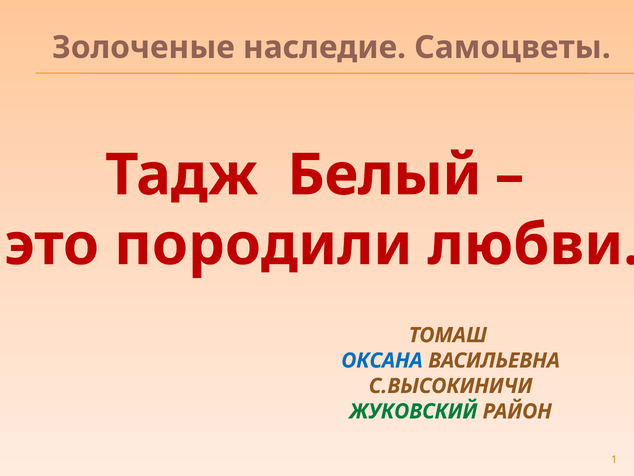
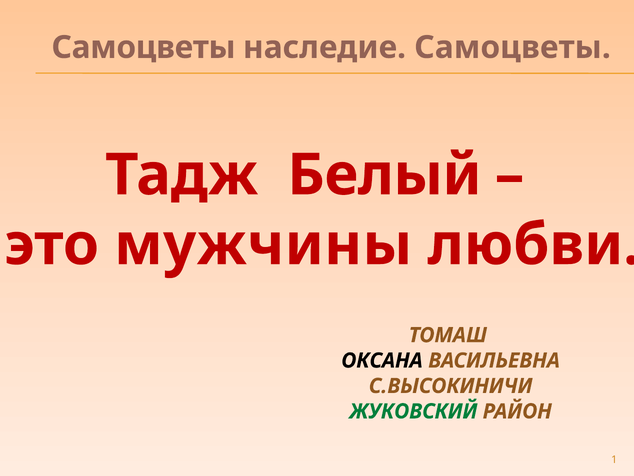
Золоченые: Золоченые -> Самоцветы (144, 47)
породили: породили -> мужчины (263, 245)
ОКСАНА colour: blue -> black (382, 360)
